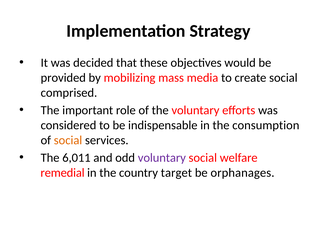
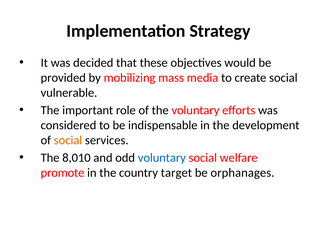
comprised: comprised -> vulnerable (69, 93)
consumption: consumption -> development (266, 125)
6,011: 6,011 -> 8,010 (76, 158)
voluntary colour: purple -> blue (162, 158)
remedial: remedial -> promote (63, 173)
